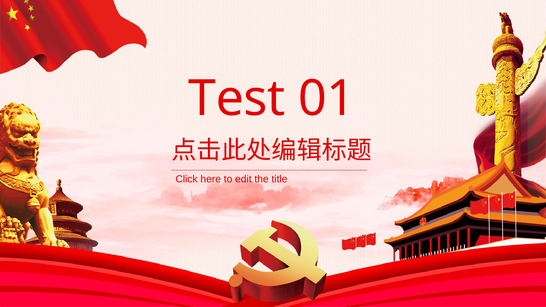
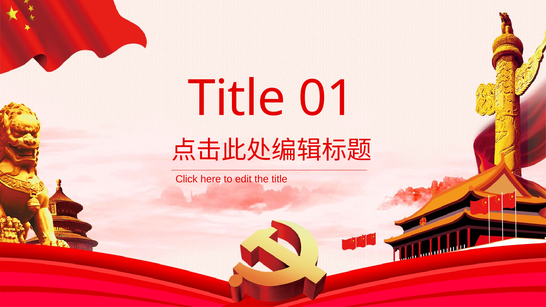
Test: Test -> Title (237, 99)
